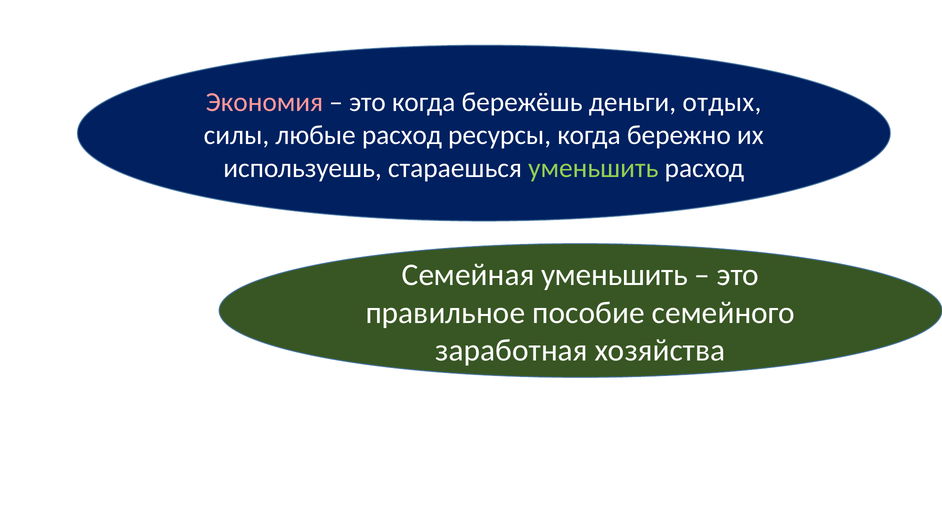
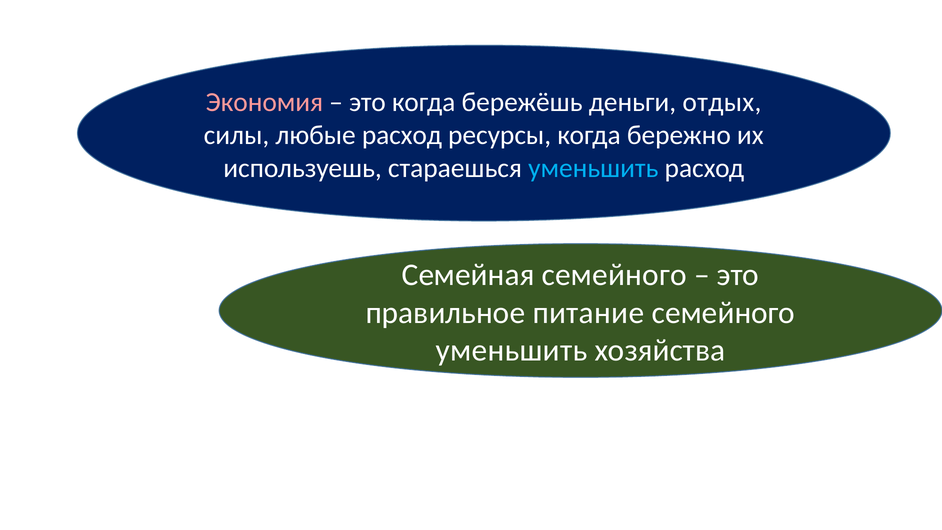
уменьшить colour: light green -> light blue (593, 168)
Семейная уменьшить: уменьшить -> семейного (614, 275)
пособие: пособие -> питание (588, 313)
заработная: заработная -> уменьшить (511, 350)
